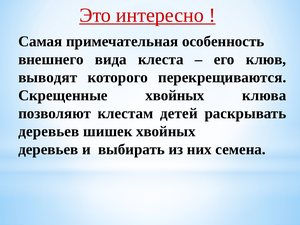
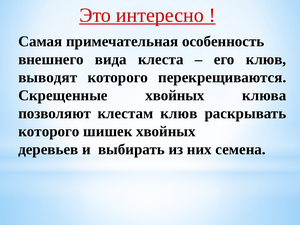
клестам детей: детей -> клюв (179, 113)
деревьев: деревьев -> которого (49, 131)
